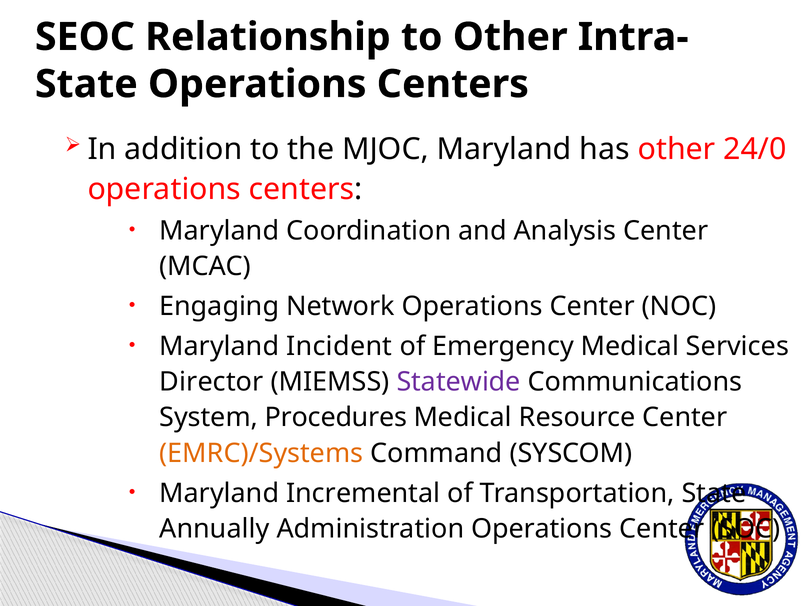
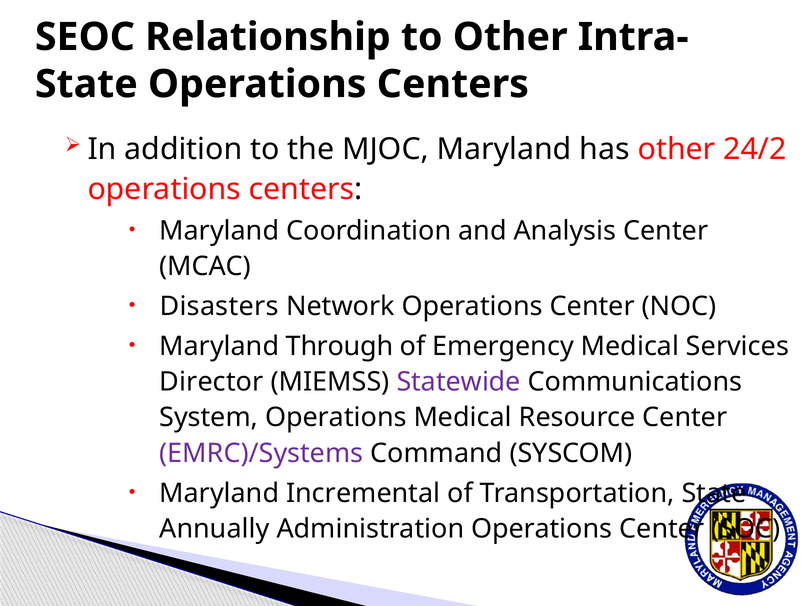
24/0: 24/0 -> 24/2 (755, 149)
Engaging: Engaging -> Disasters (219, 307)
Incident: Incident -> Through (340, 347)
System Procedures: Procedures -> Operations (336, 418)
EMRC)/Systems colour: orange -> purple (261, 454)
